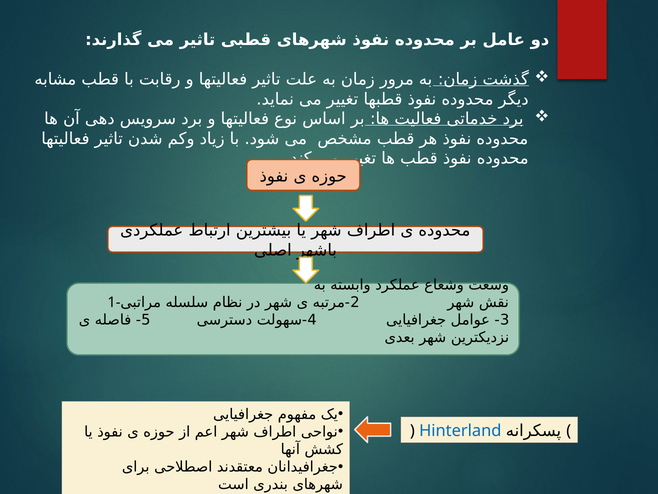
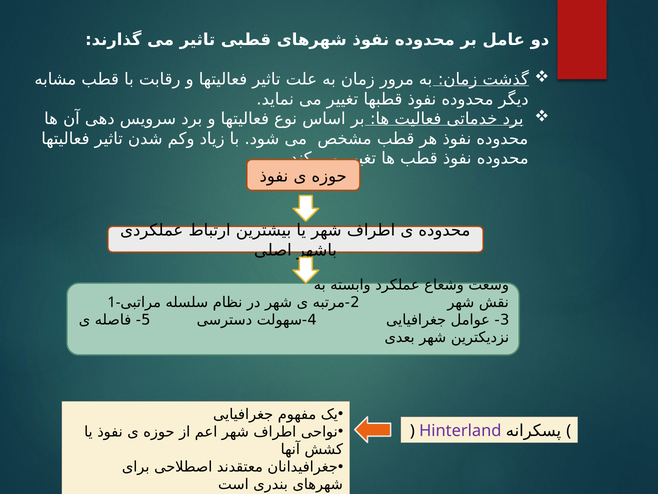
Hinterland colour: blue -> purple (460, 431)
